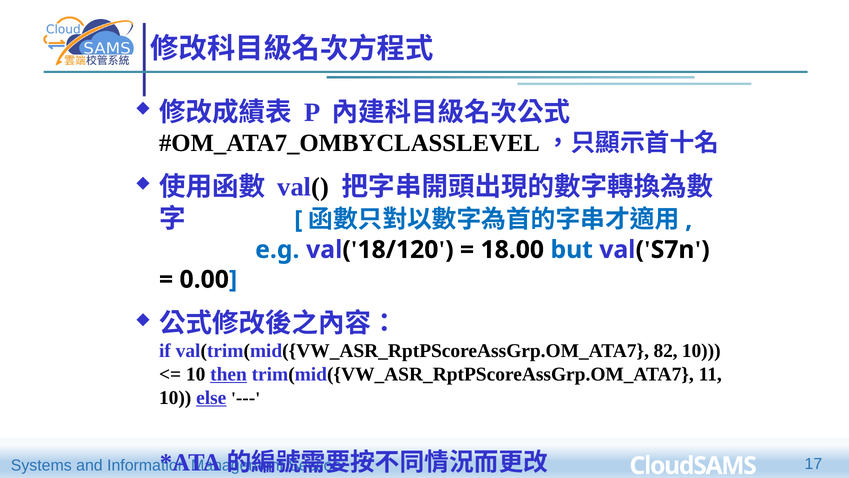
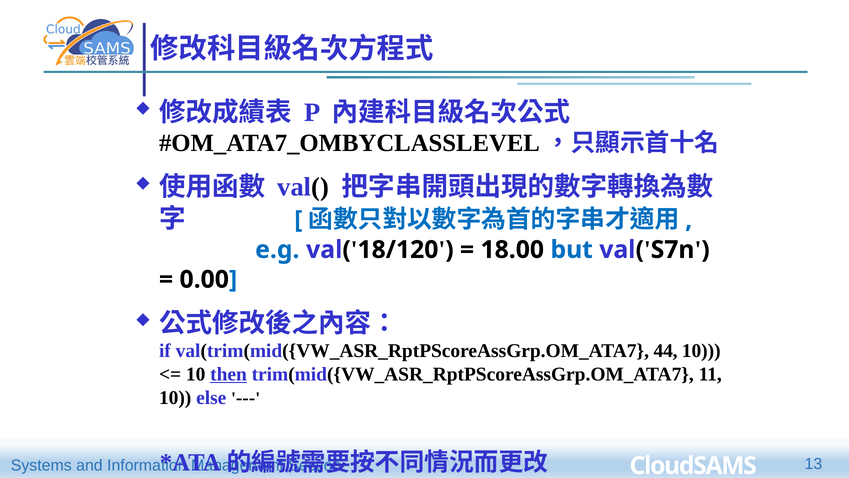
82: 82 -> 44 (666, 351)
else underline: present -> none (211, 397)
17: 17 -> 13 (813, 463)
